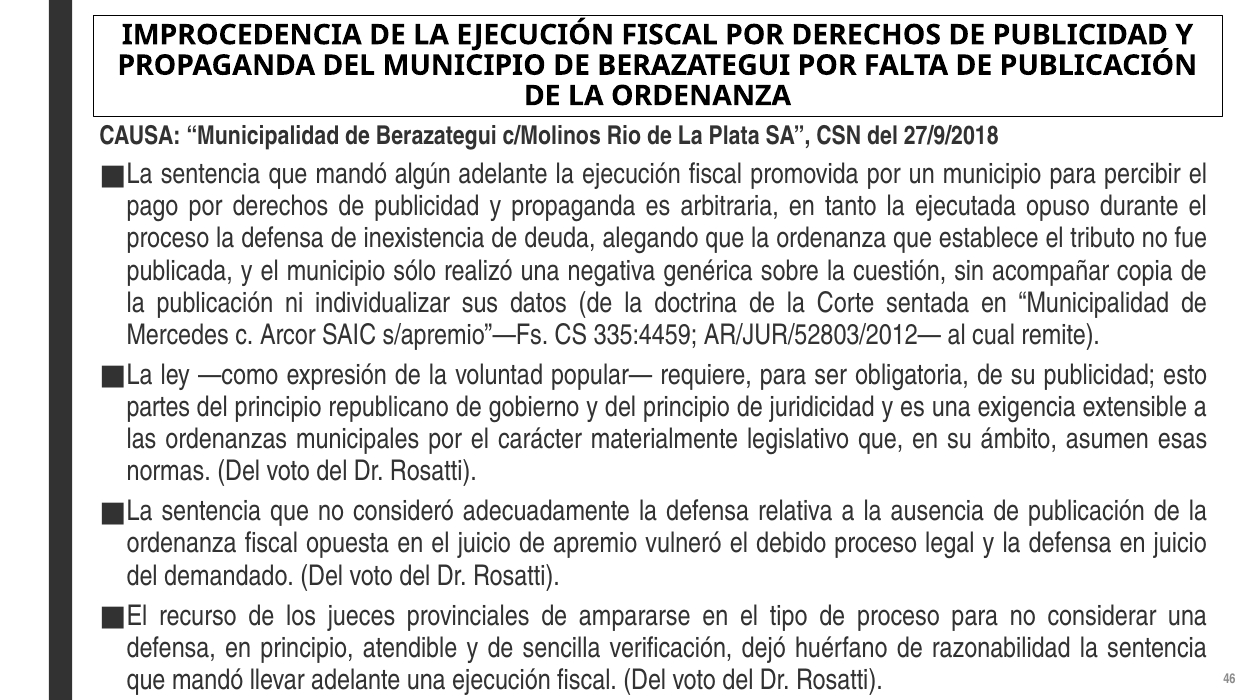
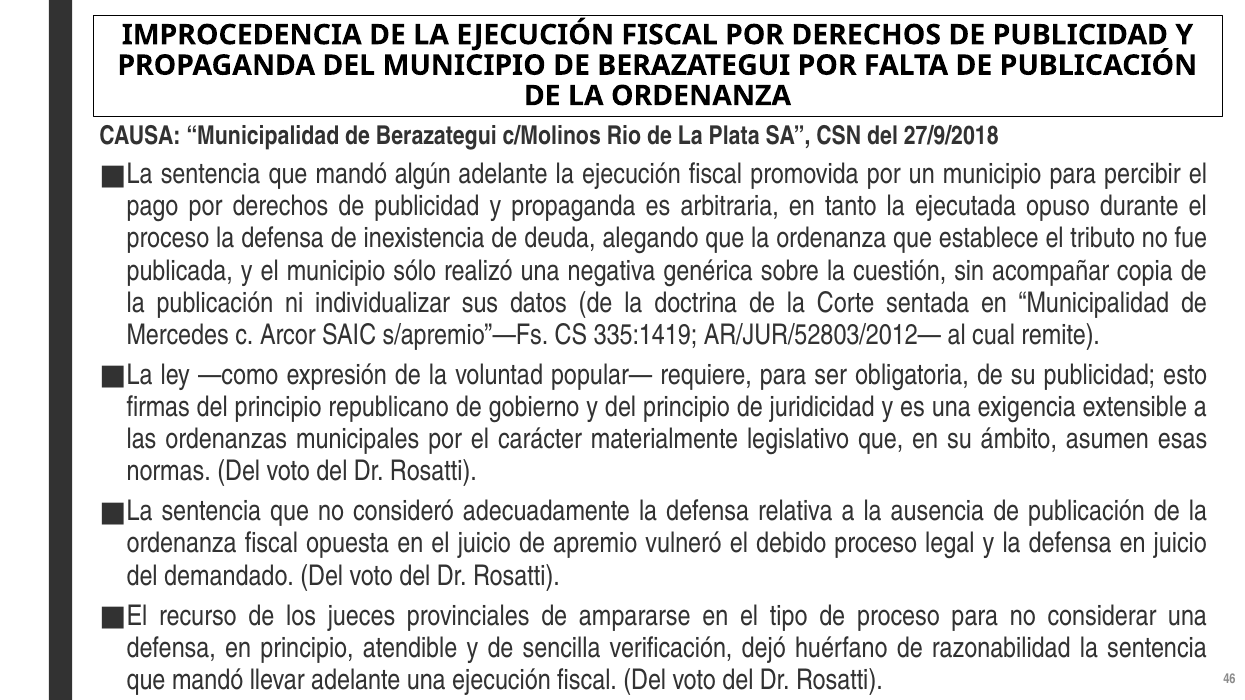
335:4459: 335:4459 -> 335:1419 (645, 335)
partes: partes -> firmas (158, 407)
